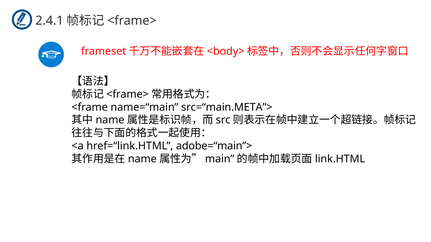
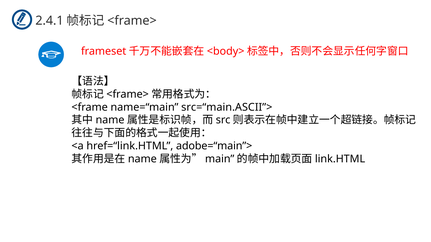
src=“main.META”>: src=“main.META”> -> src=“main.ASCII”> (227, 107)
